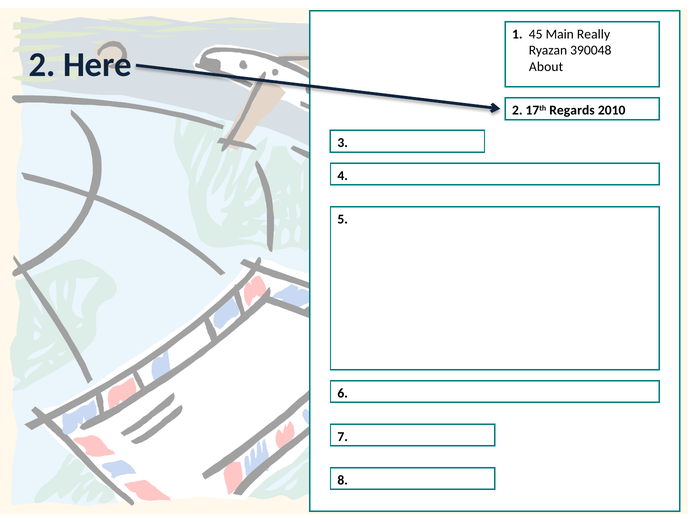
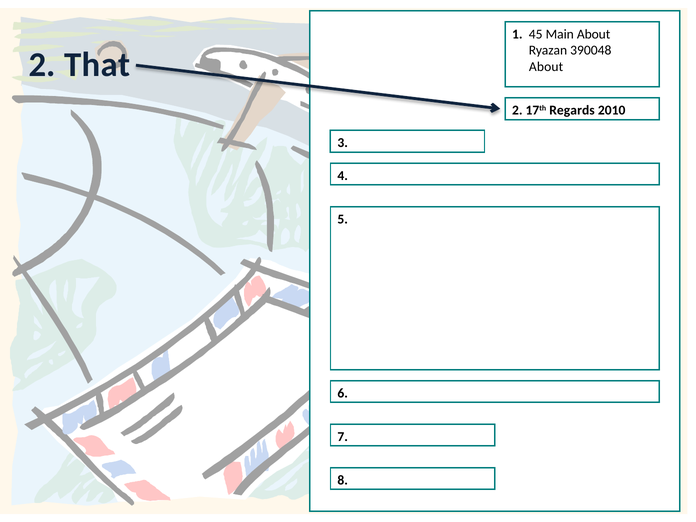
Main Really: Really -> About (594, 34)
Here: Here -> That (97, 65)
